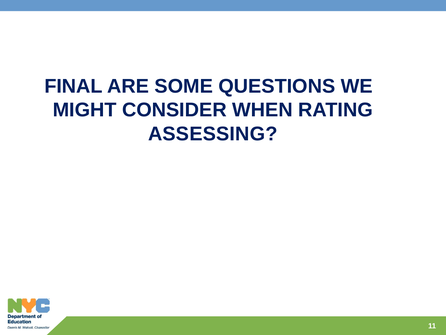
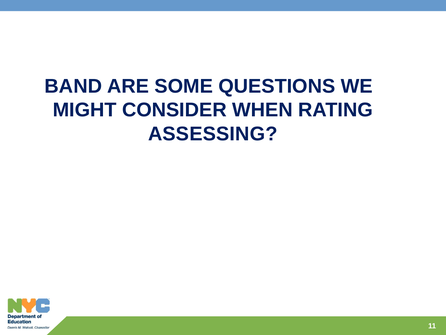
FINAL: FINAL -> BAND (73, 86)
